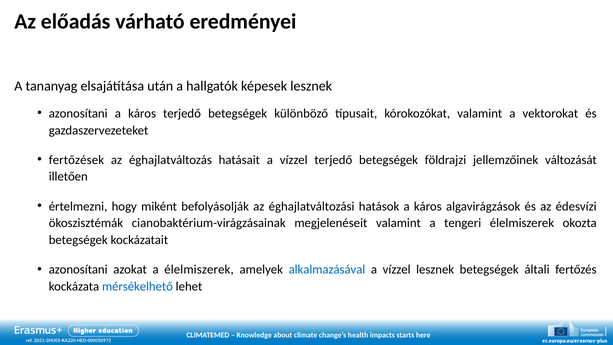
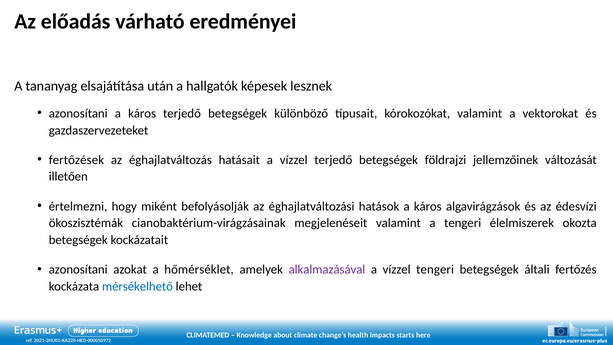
a élelmiszerek: élelmiszerek -> hőmérséklet (199, 270)
alkalmazásával colour: blue -> purple (327, 270)
vízzel lesznek: lesznek -> tengeri (435, 270)
